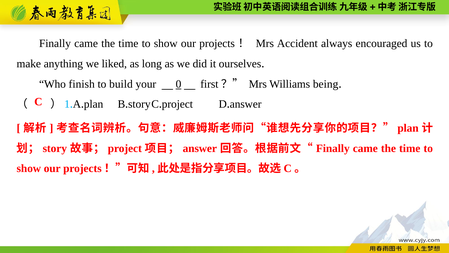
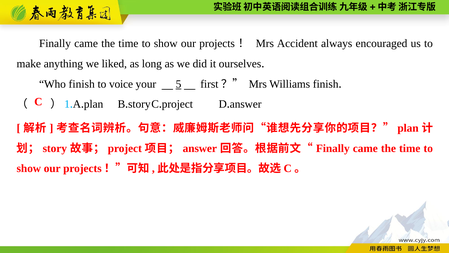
build: build -> voice (121, 84)
0: 0 -> 5 (178, 84)
Williams being: being -> finish (326, 84)
